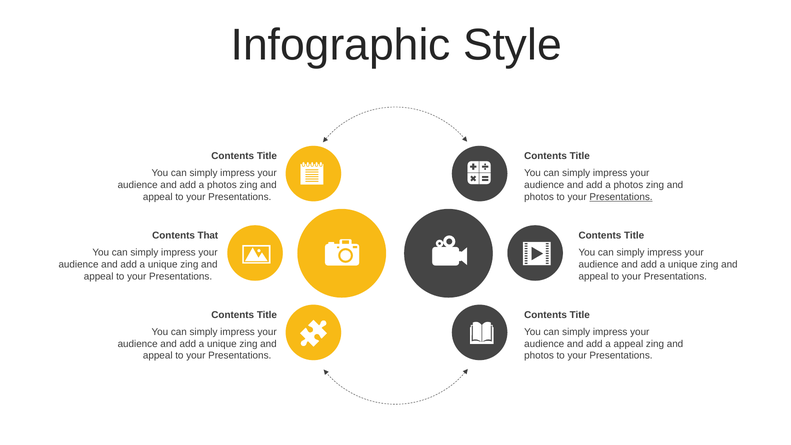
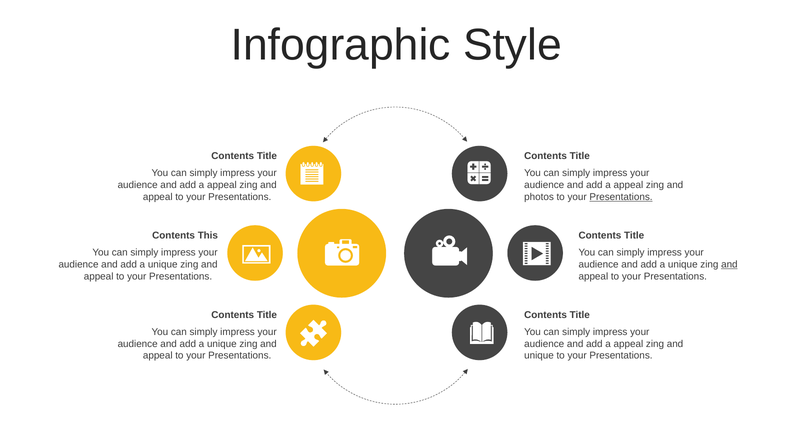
photos: photos -> appeal (222, 185)
photos: photos -> appeal (628, 185)
That: That -> This (208, 235)
and underline: none -> present (729, 264)
photos: photos -> unique (539, 356)
